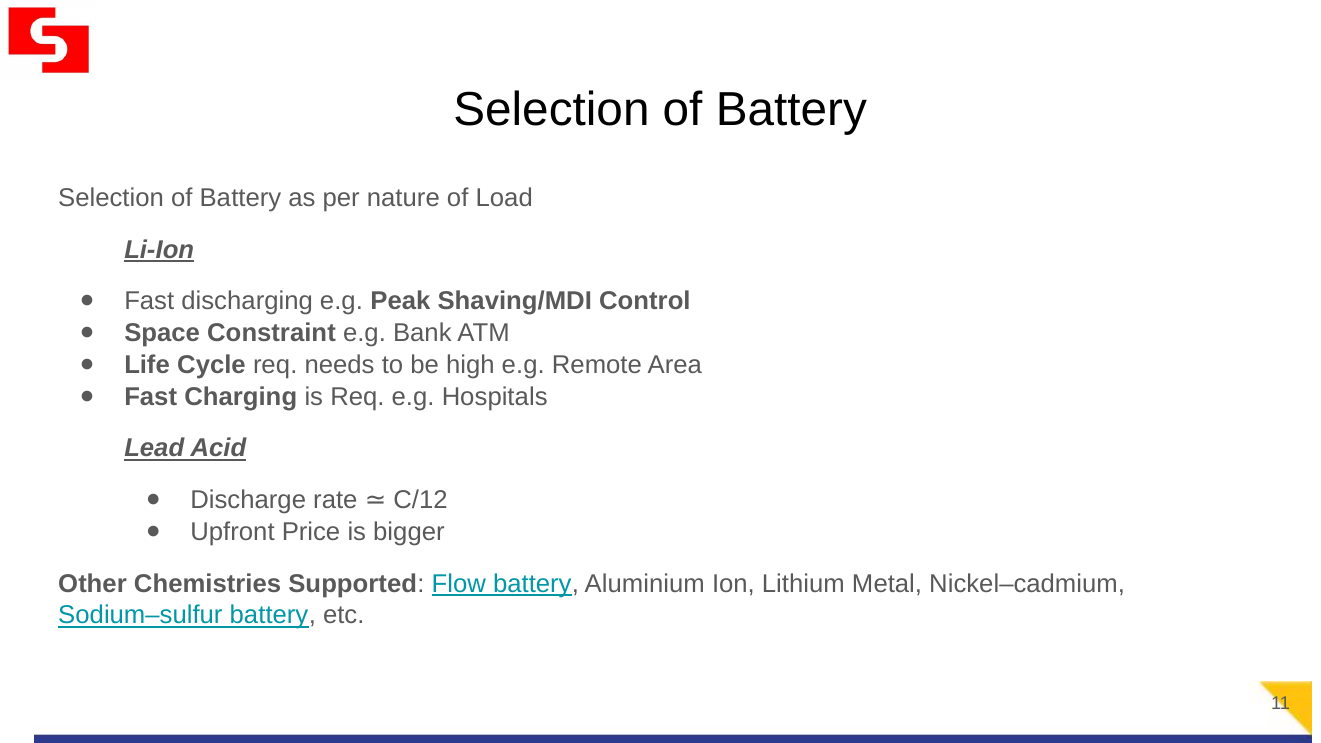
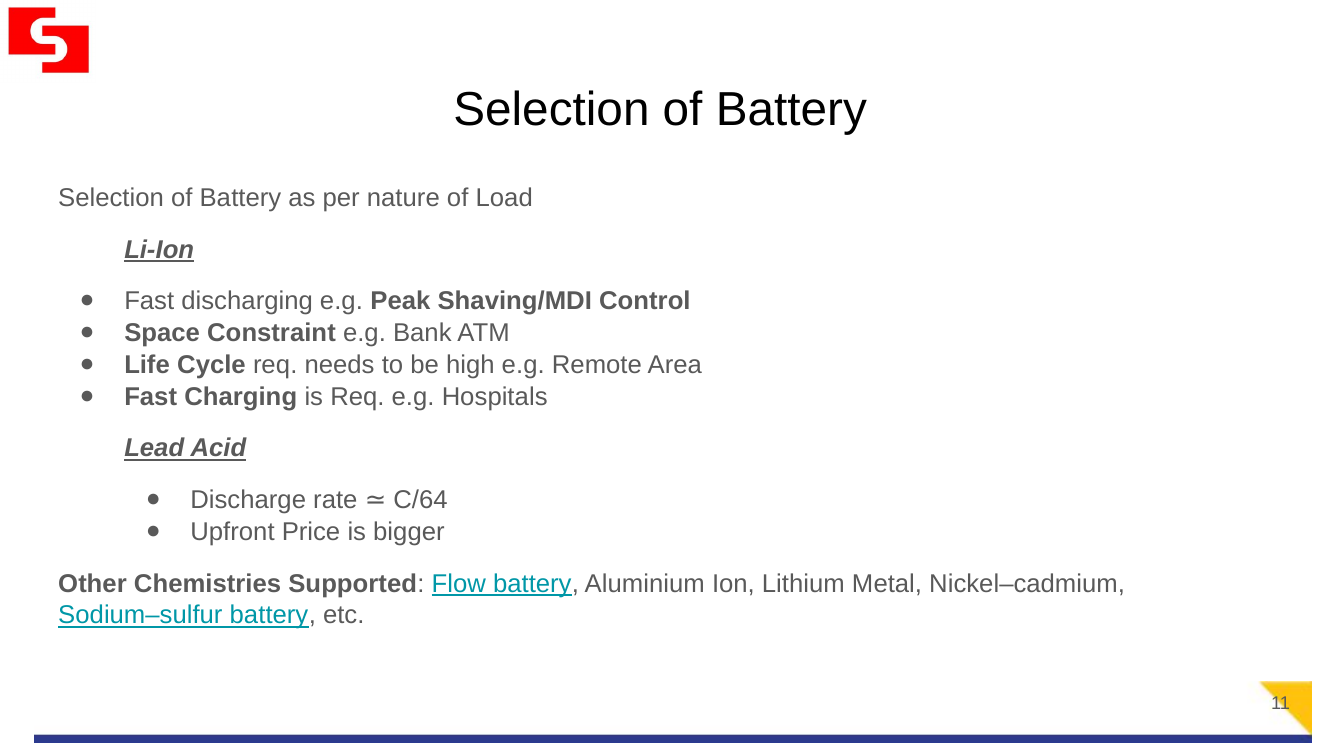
C/12: C/12 -> C/64 (420, 500)
